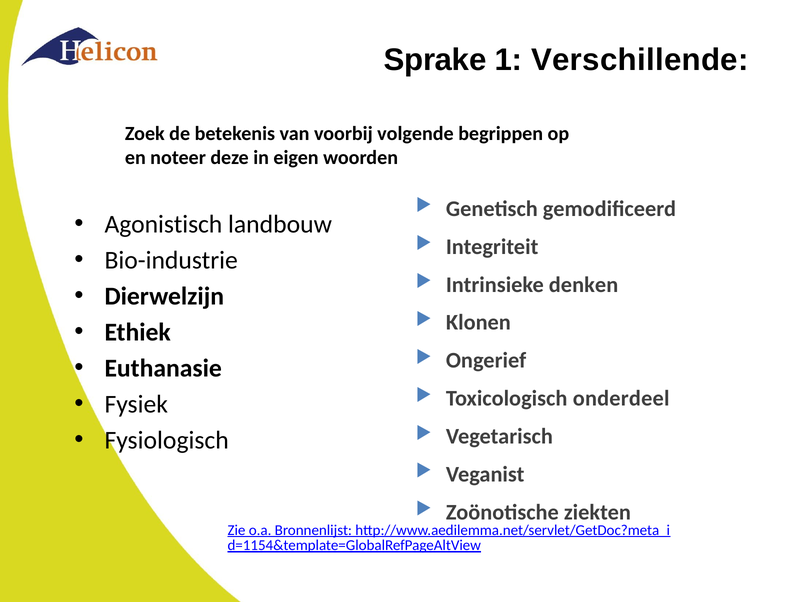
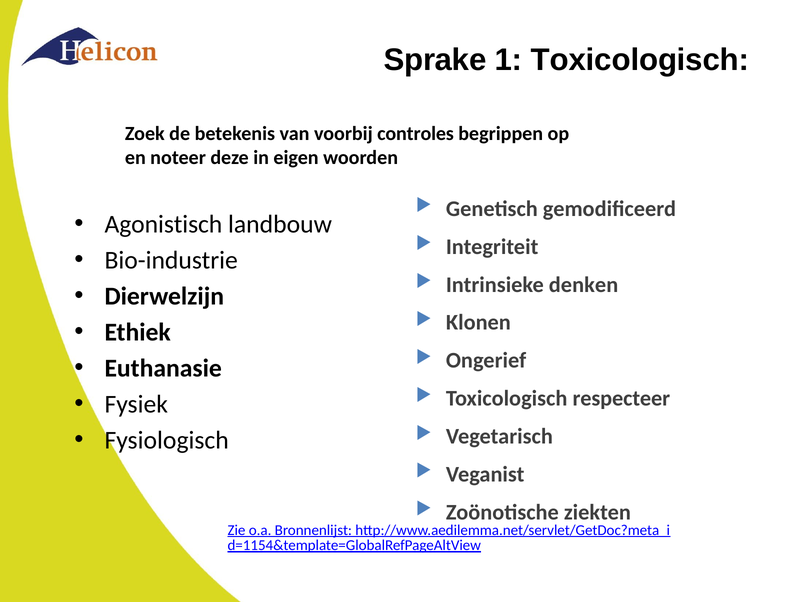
1 Verschillende: Verschillende -> Toxicologisch (640, 60)
volgende: volgende -> controles (416, 134)
onderdeel: onderdeel -> respecteer (621, 399)
